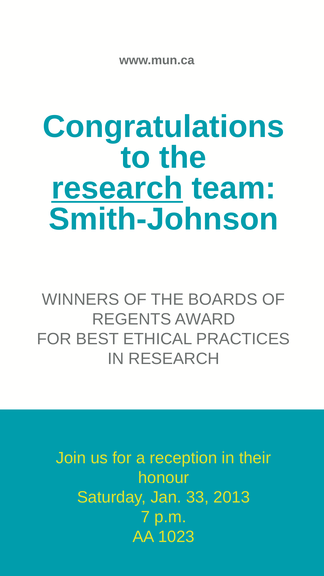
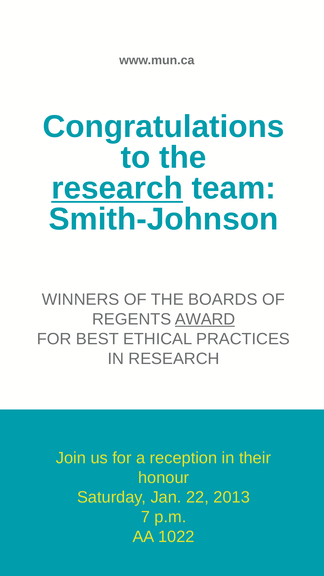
AWARD underline: none -> present (205, 319)
33: 33 -> 22 (197, 497)
1023: 1023 -> 1022 (176, 537)
